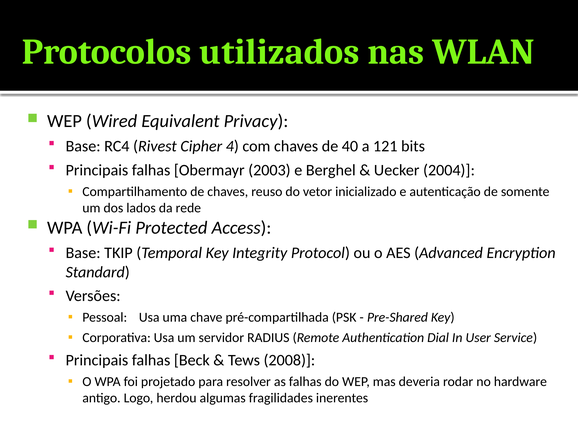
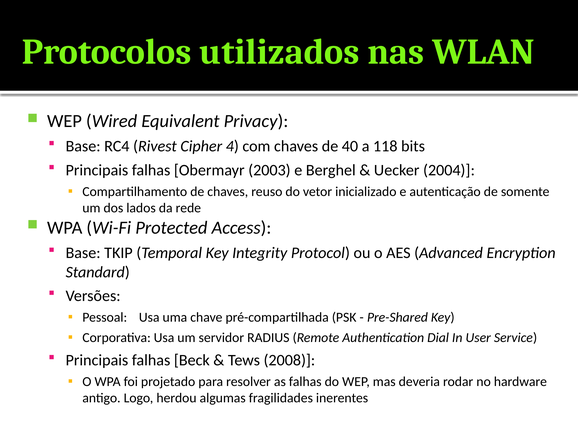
121: 121 -> 118 (385, 146)
